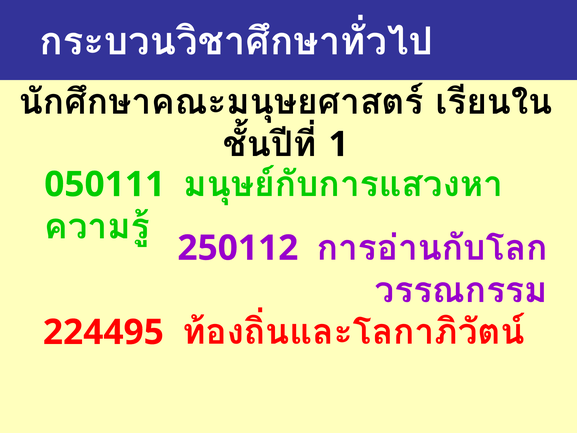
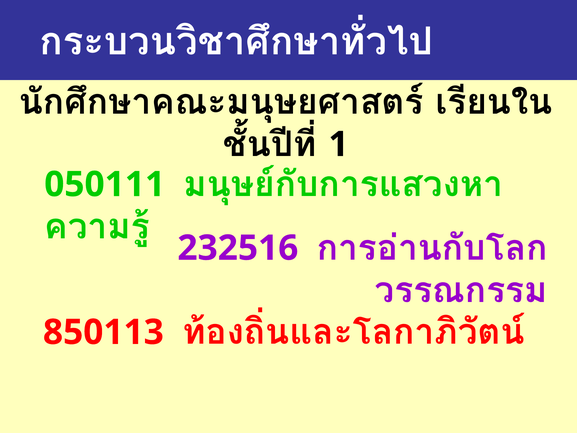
250112: 250112 -> 232516 (238, 248)
224495: 224495 -> 850113 (103, 332)
